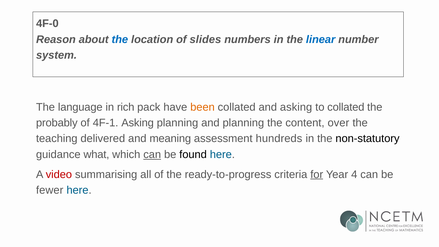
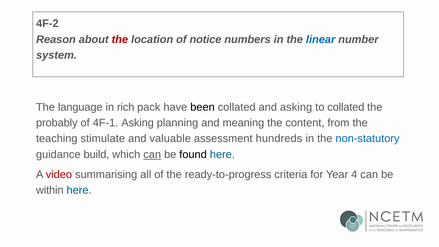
4F-0: 4F-0 -> 4F-2 (47, 24)
the colour: blue -> red (120, 39)
slides: slides -> notice (206, 39)
been colour: orange -> black (203, 107)
and planning: planning -> meaning (243, 123)
over: over -> from (338, 123)
delivered: delivered -> stimulate (103, 139)
meaning: meaning -> valuable (170, 139)
non-statutory colour: black -> blue (367, 139)
what: what -> build (96, 154)
for underline: present -> none (317, 174)
fewer: fewer -> within (50, 190)
